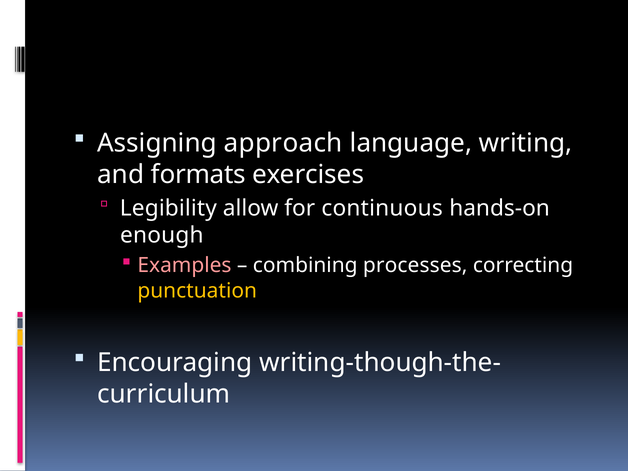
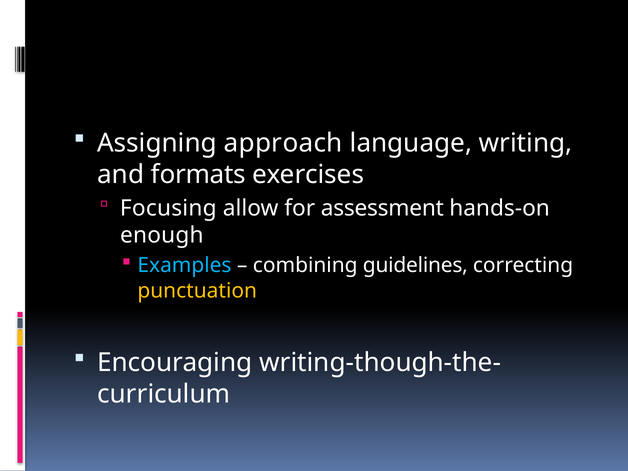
Legibility: Legibility -> Focusing (168, 208)
continuous: continuous -> assessment (382, 208)
Examples colour: pink -> light blue (184, 266)
processes: processes -> guidelines (415, 266)
